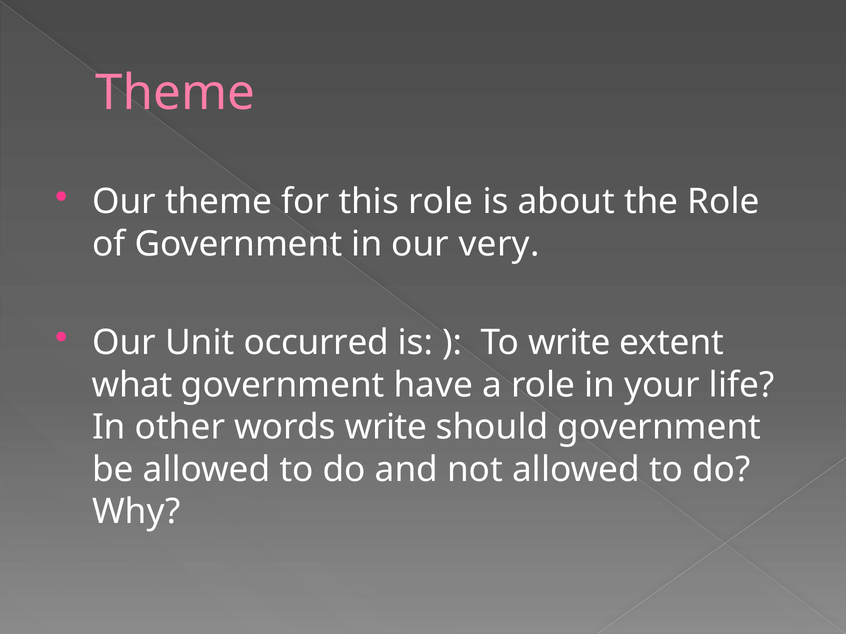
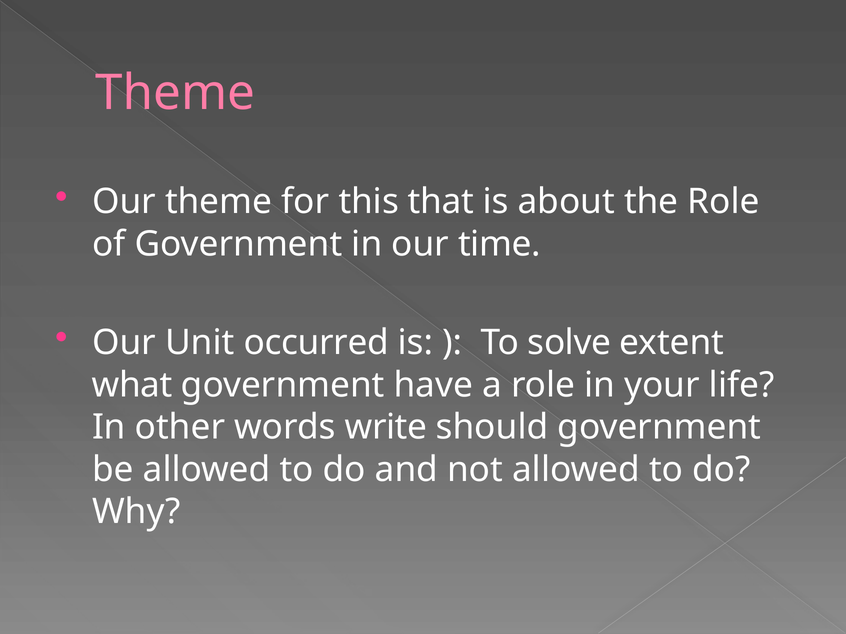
this role: role -> that (441, 202)
very: very -> time (499, 244)
To write: write -> solve (569, 343)
